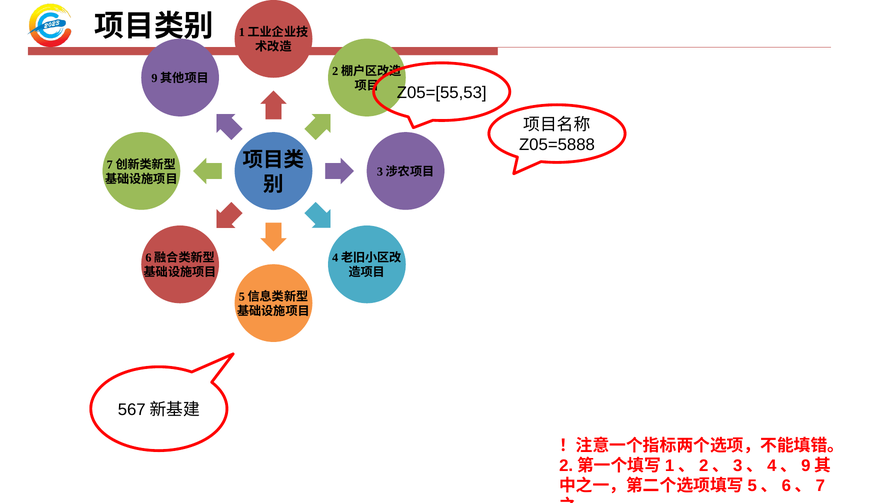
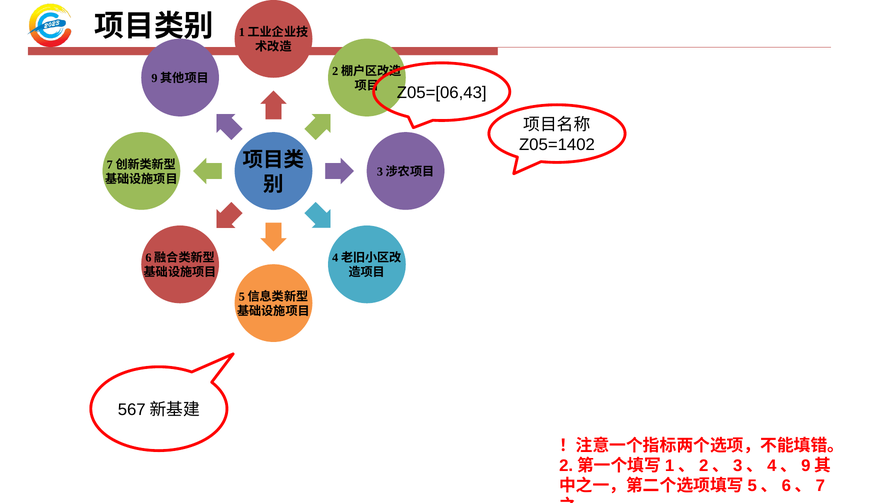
Z05=[55,53: Z05=[55,53 -> Z05=[06,43 (442, 93)
Z05=5888: Z05=5888 -> Z05=1402 (557, 145)
